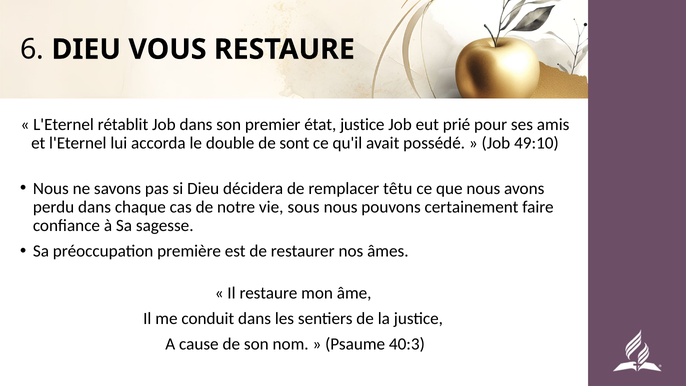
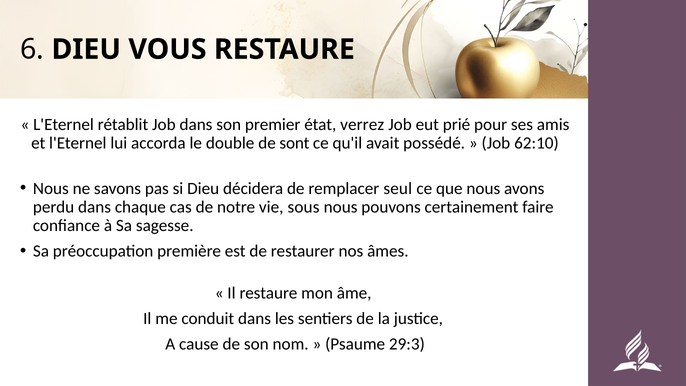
état justice: justice -> verrez (362, 124)
49:10: 49:10 -> 62:10 (536, 143)
têtu: têtu -> seul (398, 188)
40:3: 40:3 -> 29:3 (407, 344)
